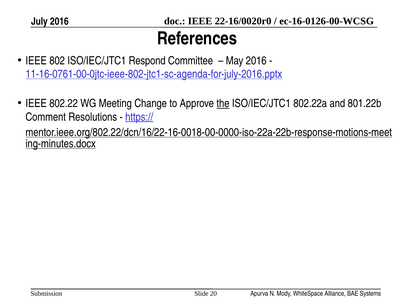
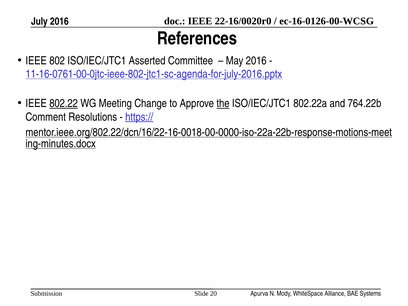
Respond: Respond -> Asserted (147, 61)
802.22 underline: none -> present (64, 103)
801.22b: 801.22b -> 764.22b (365, 103)
